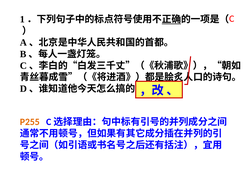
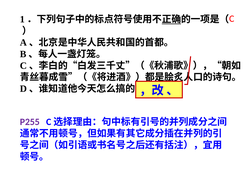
P255 colour: orange -> purple (30, 122)
